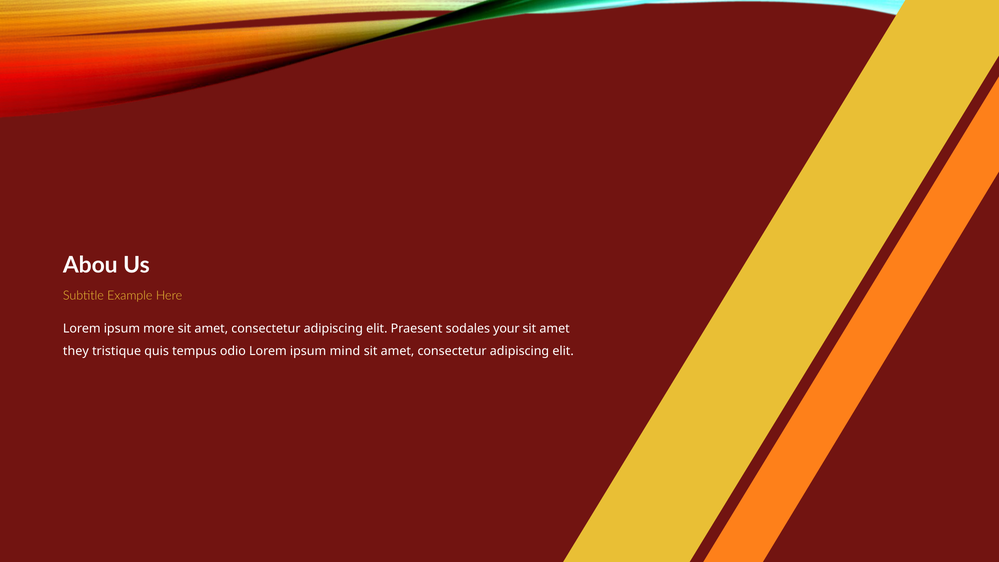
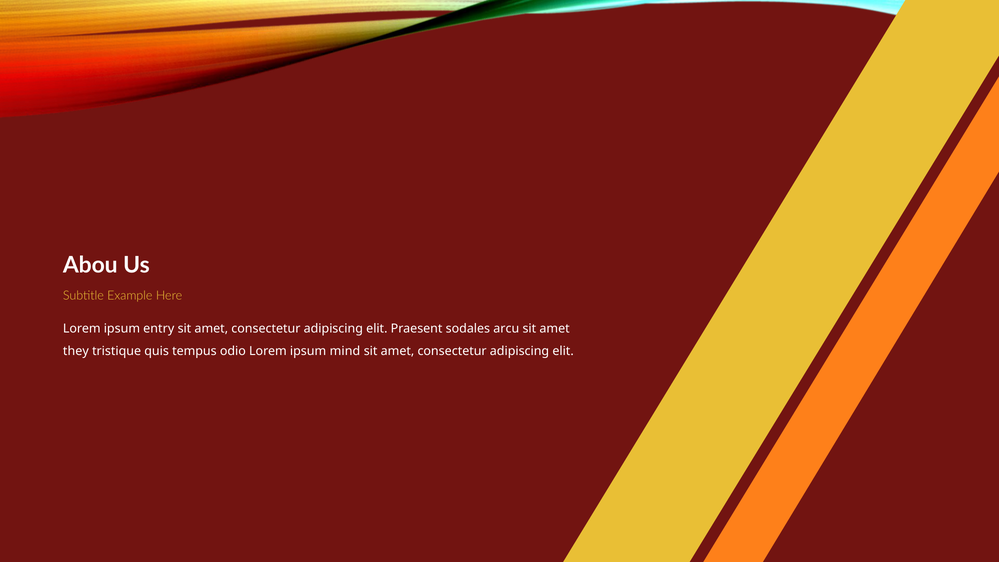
more: more -> entry (159, 329)
your: your -> arcu (506, 329)
